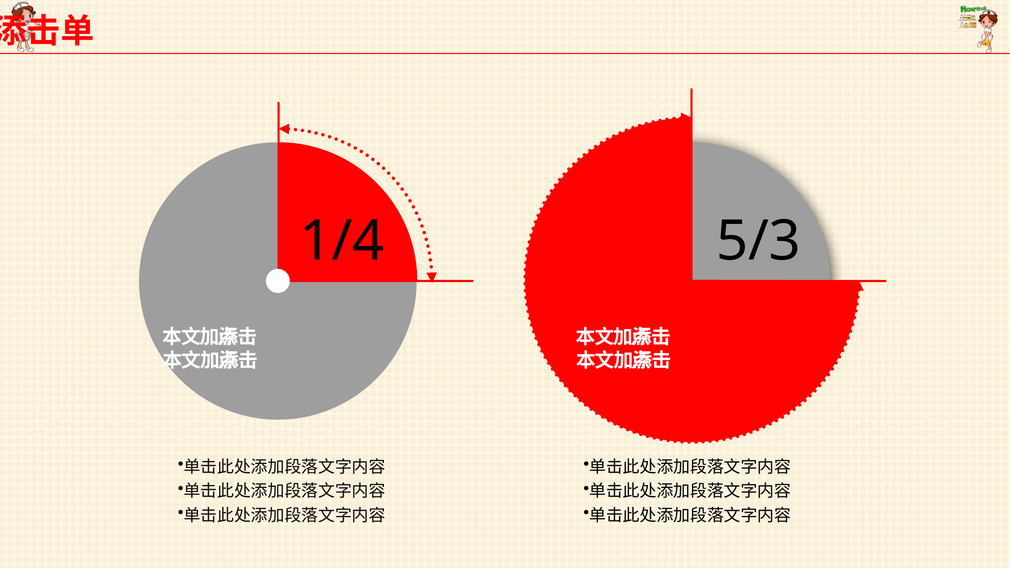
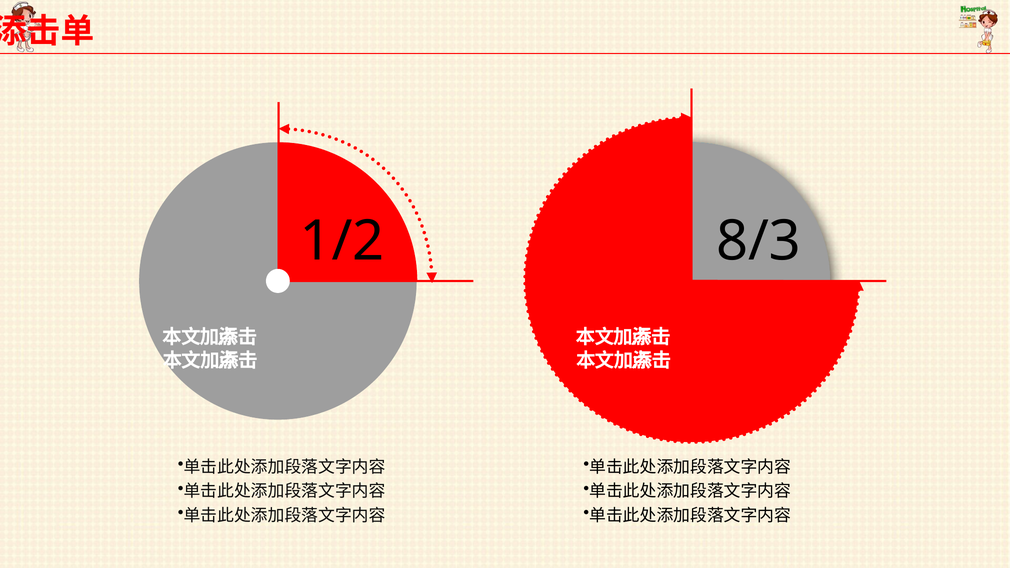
1/4: 1/4 -> 1/2 (342, 241)
5/3: 5/3 -> 8/3 (759, 241)
